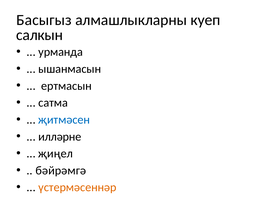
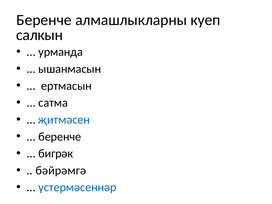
Басыгыз: Басыгыз -> Беренче (44, 20)
илләрне: илләрне -> беренче (60, 137)
җиңел: җиңел -> бигрәк (56, 154)
үстермәсеннәр colour: orange -> blue (77, 187)
